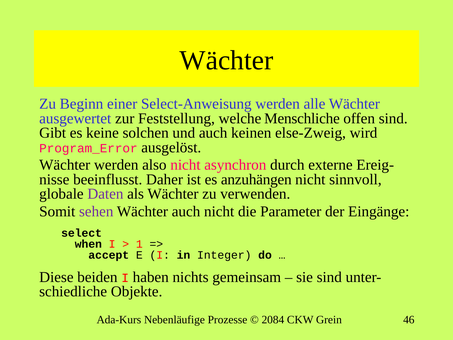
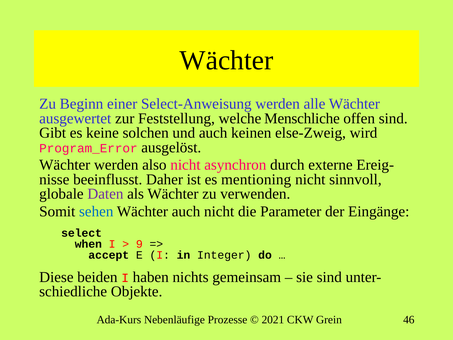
anzuhängen: anzuhängen -> mentioning (256, 179)
sehen colour: purple -> blue (96, 211)
1: 1 -> 9 (139, 244)
2084: 2084 -> 2021 (273, 319)
